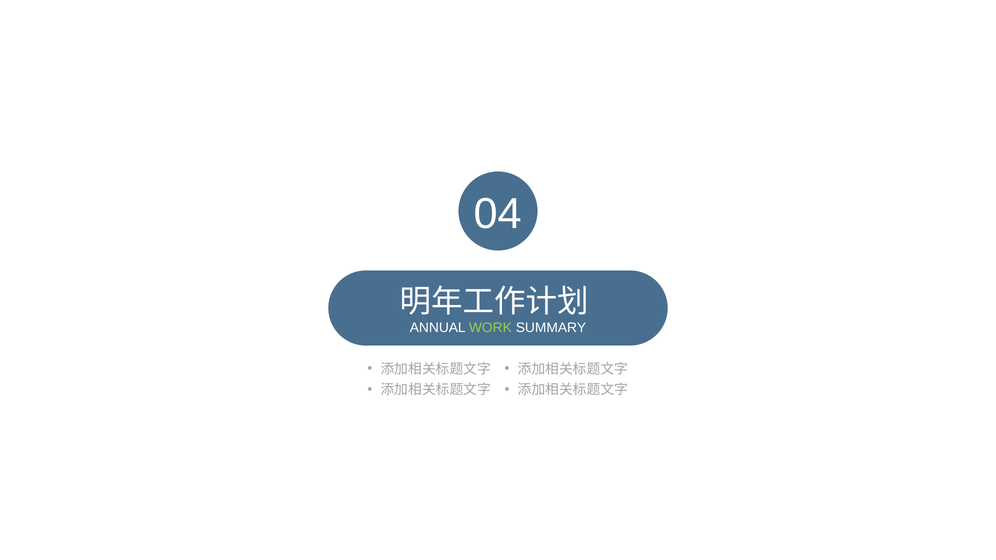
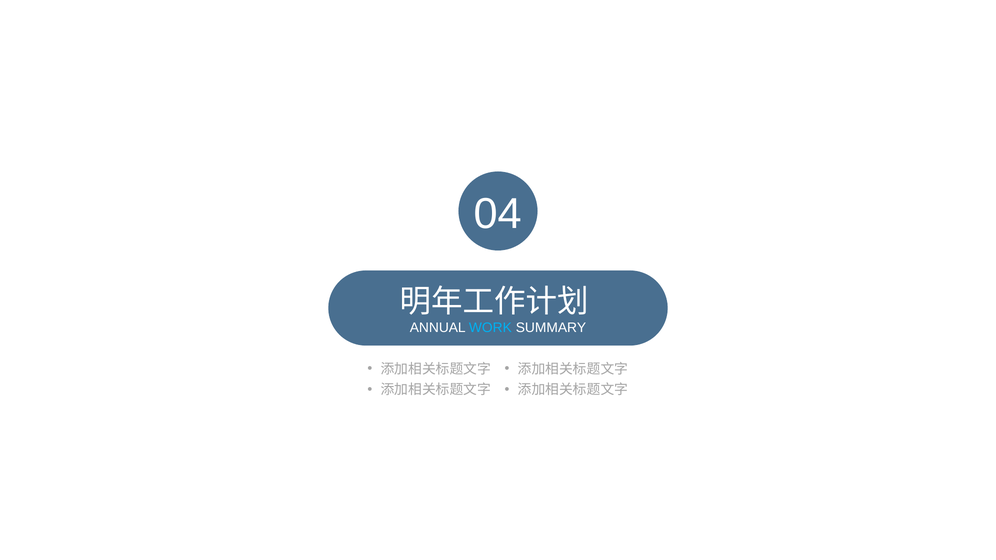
WORK colour: light green -> light blue (490, 328)
